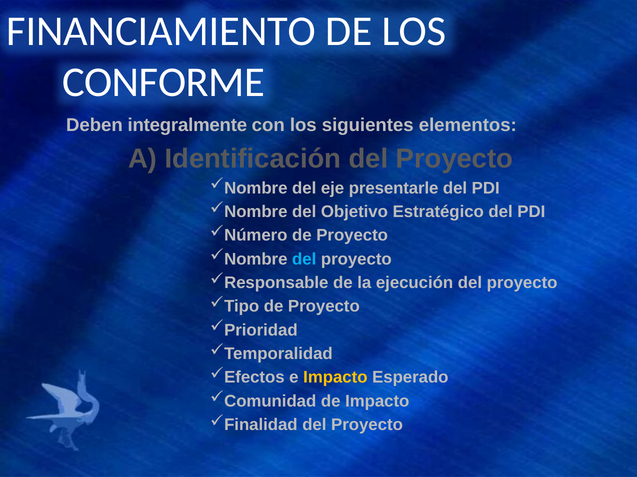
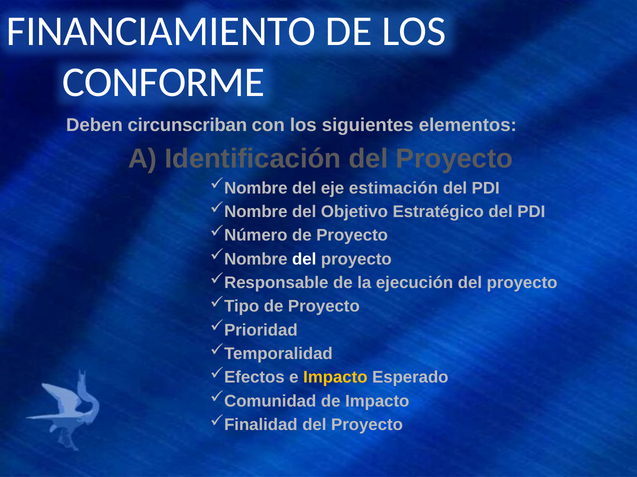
integralmente: integralmente -> circunscriban (187, 125)
presentarle: presentarle -> estimación (393, 188)
del colour: light blue -> white (304, 259)
